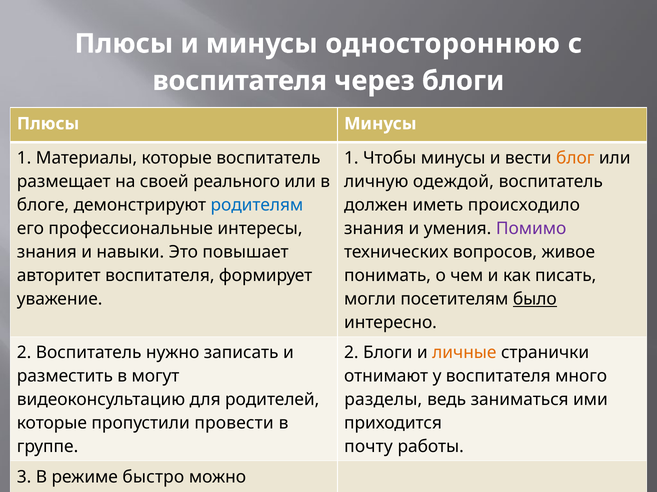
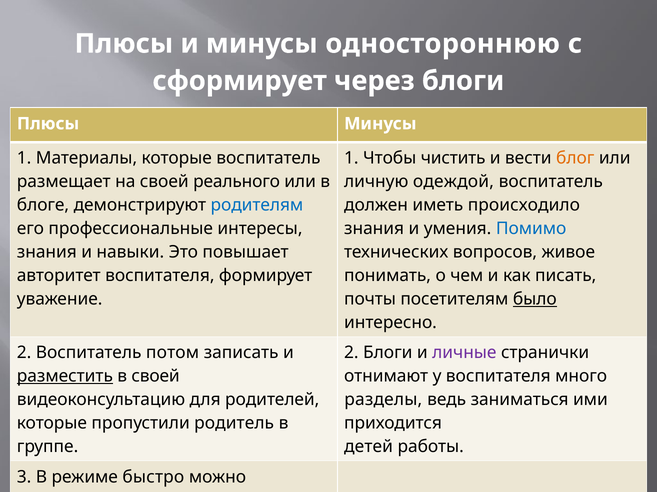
воспитателя: воспитателя -> сформирует (240, 81)
Чтобы минусы: минусы -> чистить (453, 158)
Помимо colour: purple -> blue (531, 229)
могли: могли -> почты (370, 300)
нужно: нужно -> потом (173, 353)
личные colour: orange -> purple (464, 353)
разместить underline: none -> present (65, 377)
в могут: могут -> своей (156, 377)
провести: провести -> родитель (234, 424)
почту: почту -> детей (369, 447)
